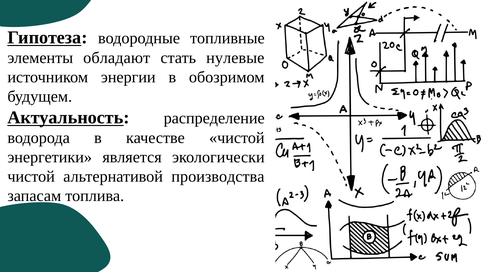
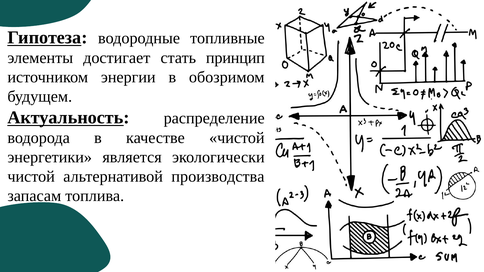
обладают: обладают -> достигает (117, 58)
нулевые: нулевые -> принцип (235, 58)
